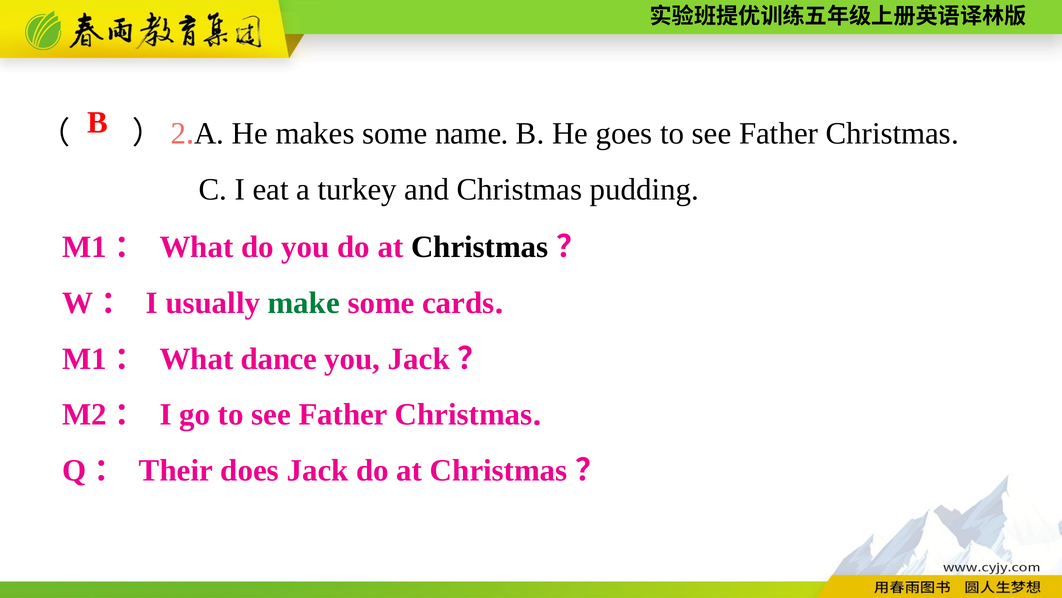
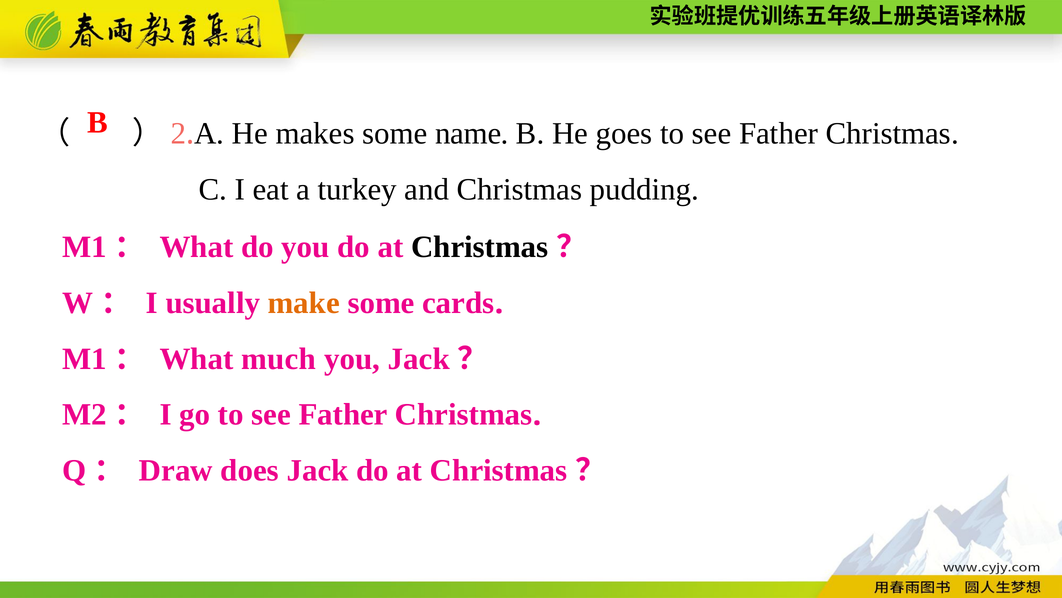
make colour: green -> orange (304, 303)
dance: dance -> much (279, 359)
Their: Their -> Draw (176, 470)
